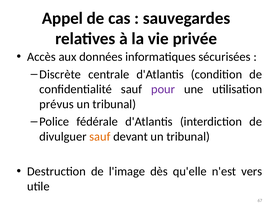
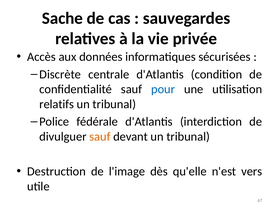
Appel: Appel -> Sache (62, 18)
pour colour: purple -> blue (163, 89)
prévus: prévus -> relatifs (57, 104)
